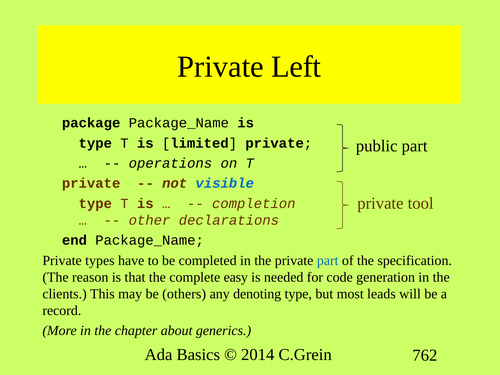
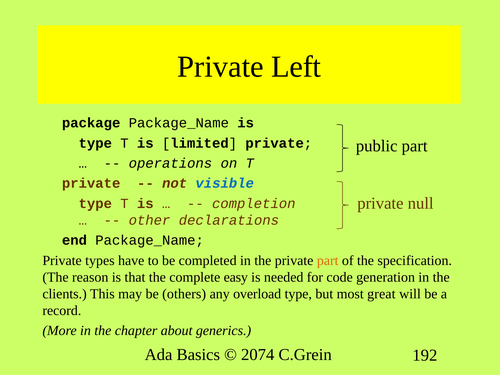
tool: tool -> null (421, 203)
part colour: blue -> orange (328, 260)
denoting: denoting -> overload (257, 294)
leads: leads -> great (381, 294)
2014: 2014 -> 2074 (258, 355)
762: 762 -> 192 (425, 355)
